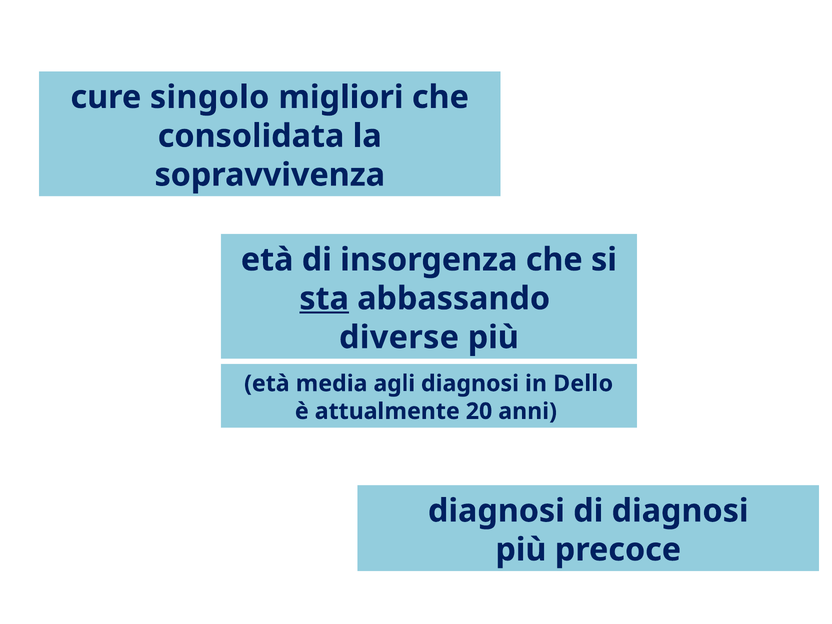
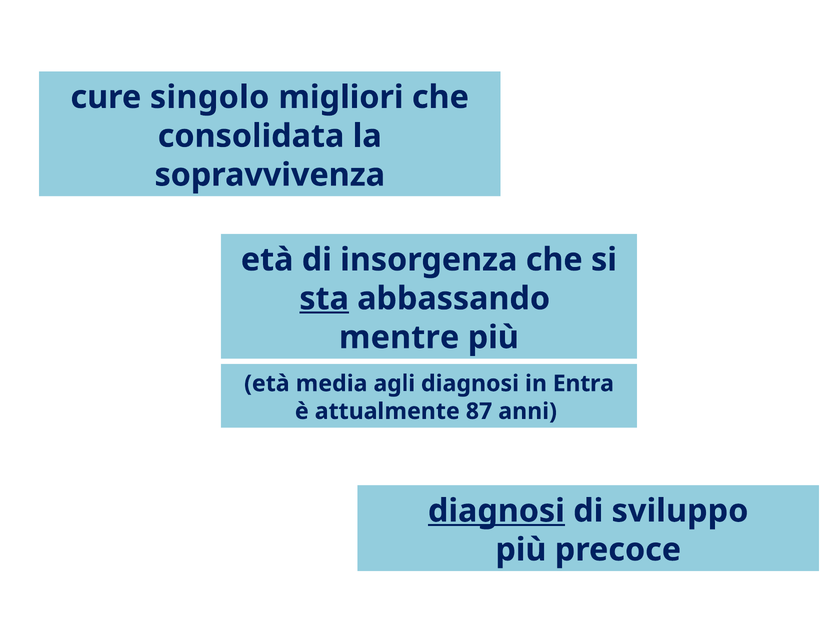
diverse: diverse -> mentre (399, 337)
Dello: Dello -> Entra (583, 384)
20: 20 -> 87 (479, 411)
diagnosi underline: none -> present (496, 511)
di diagnosi: diagnosi -> sviluppo (680, 511)
